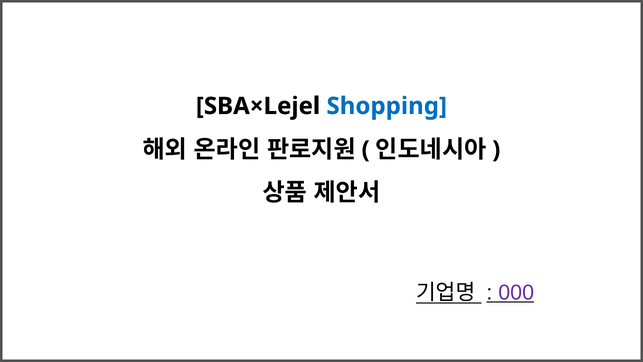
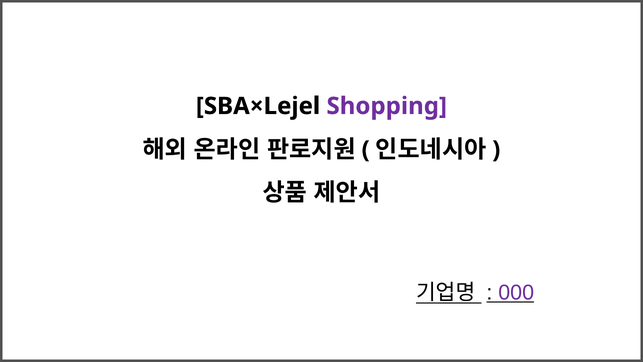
Shopping colour: blue -> purple (387, 106)
